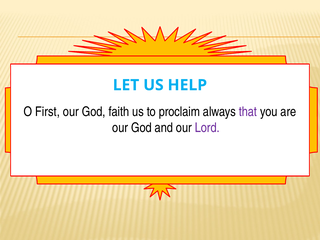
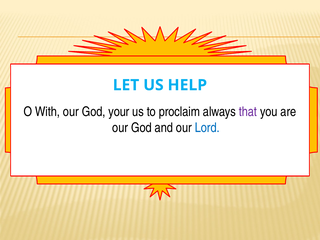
First: First -> With (48, 112)
faith: faith -> your (119, 112)
Lord colour: purple -> blue (207, 128)
